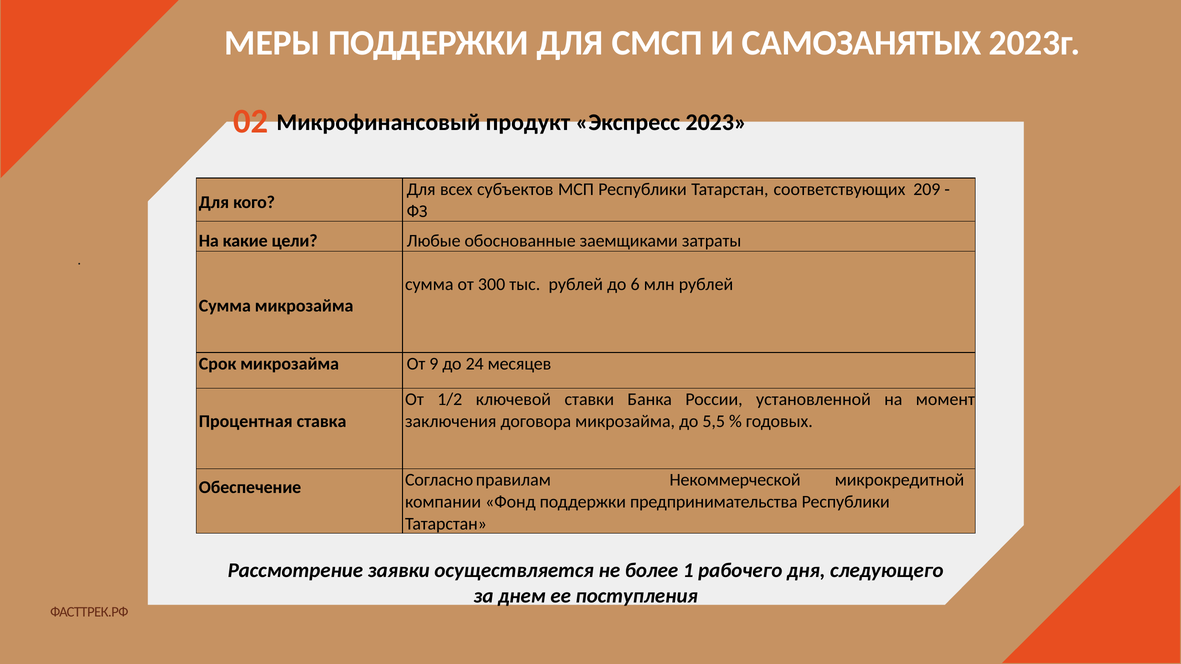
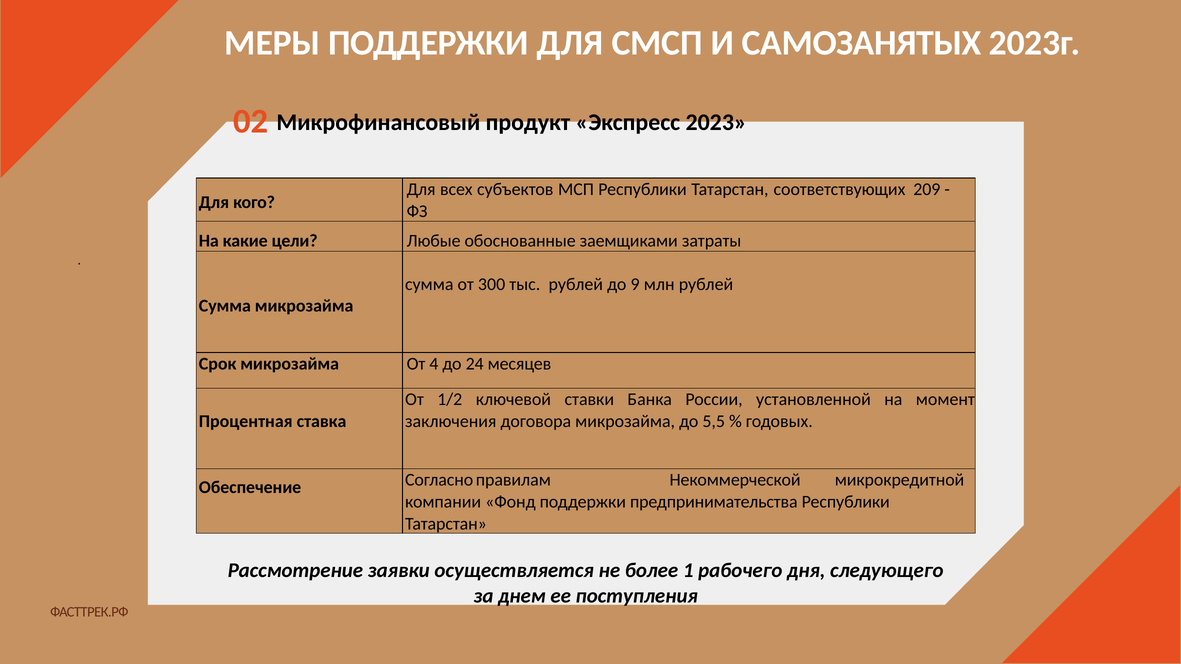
6: 6 -> 9 (635, 284)
9: 9 -> 4 (434, 364)
